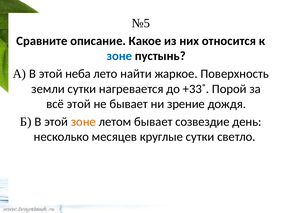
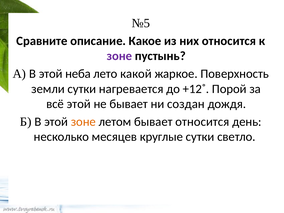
зоне colour: blue -> purple (119, 56)
найти: найти -> какой (136, 74)
+33˚: +33˚ -> +12˚ (196, 89)
зрение: зрение -> создан (186, 104)
бывает созвездие: созвездие -> относится (202, 122)
